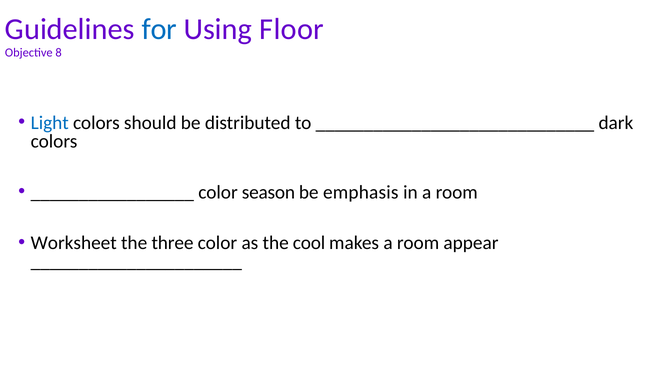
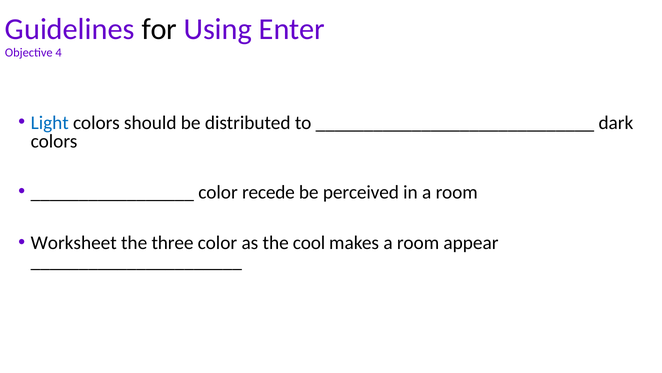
for colour: blue -> black (159, 29)
Floor: Floor -> Enter (292, 29)
8: 8 -> 4 (59, 52)
season: season -> recede (268, 192)
emphasis: emphasis -> perceived (361, 192)
